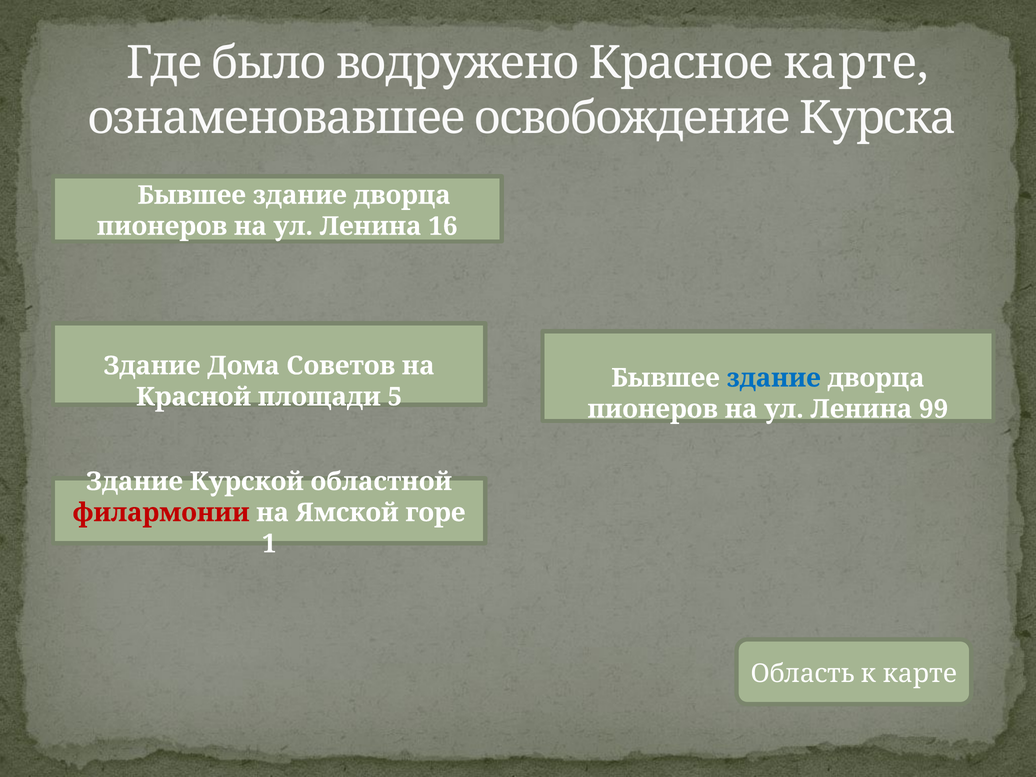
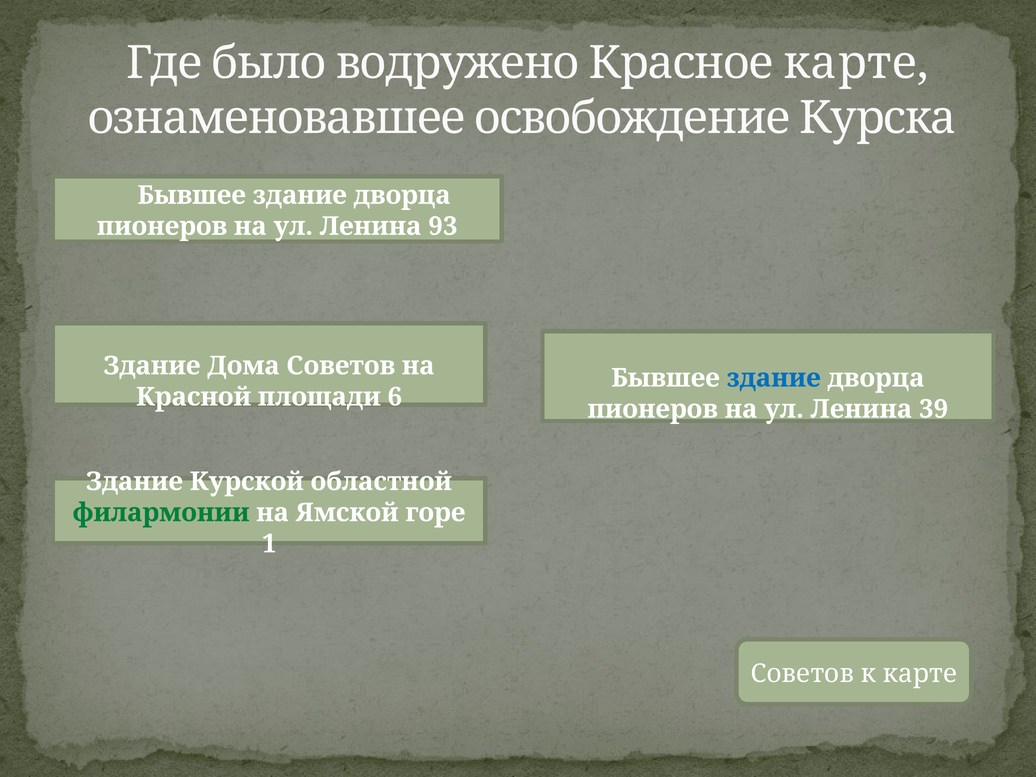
16: 16 -> 93 (443, 226)
5: 5 -> 6 (395, 397)
99: 99 -> 39 (934, 409)
филармонии colour: red -> green (161, 513)
Область: Область -> Советов (802, 674)
